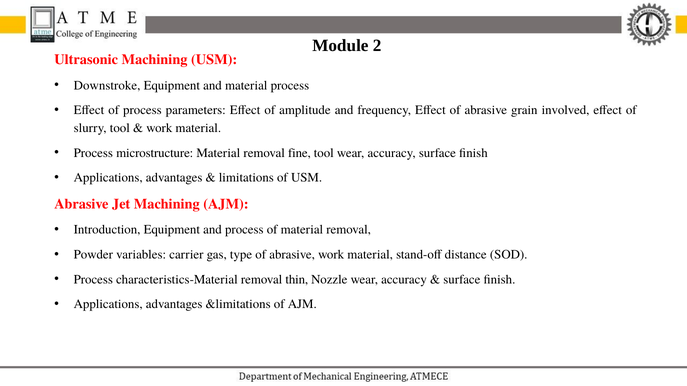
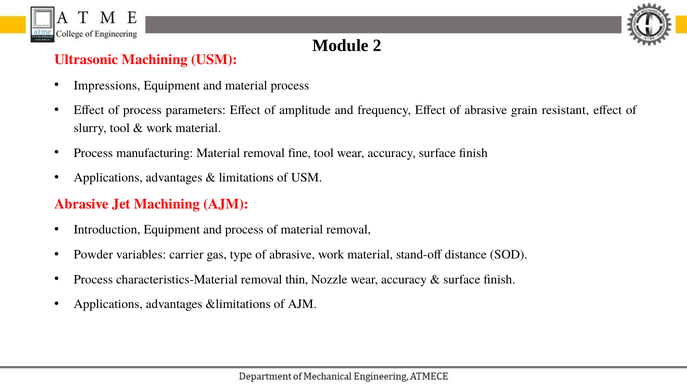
Downstroke: Downstroke -> Impressions (107, 85)
involved: involved -> resistant (565, 110)
microstructure: microstructure -> manufacturing (155, 153)
